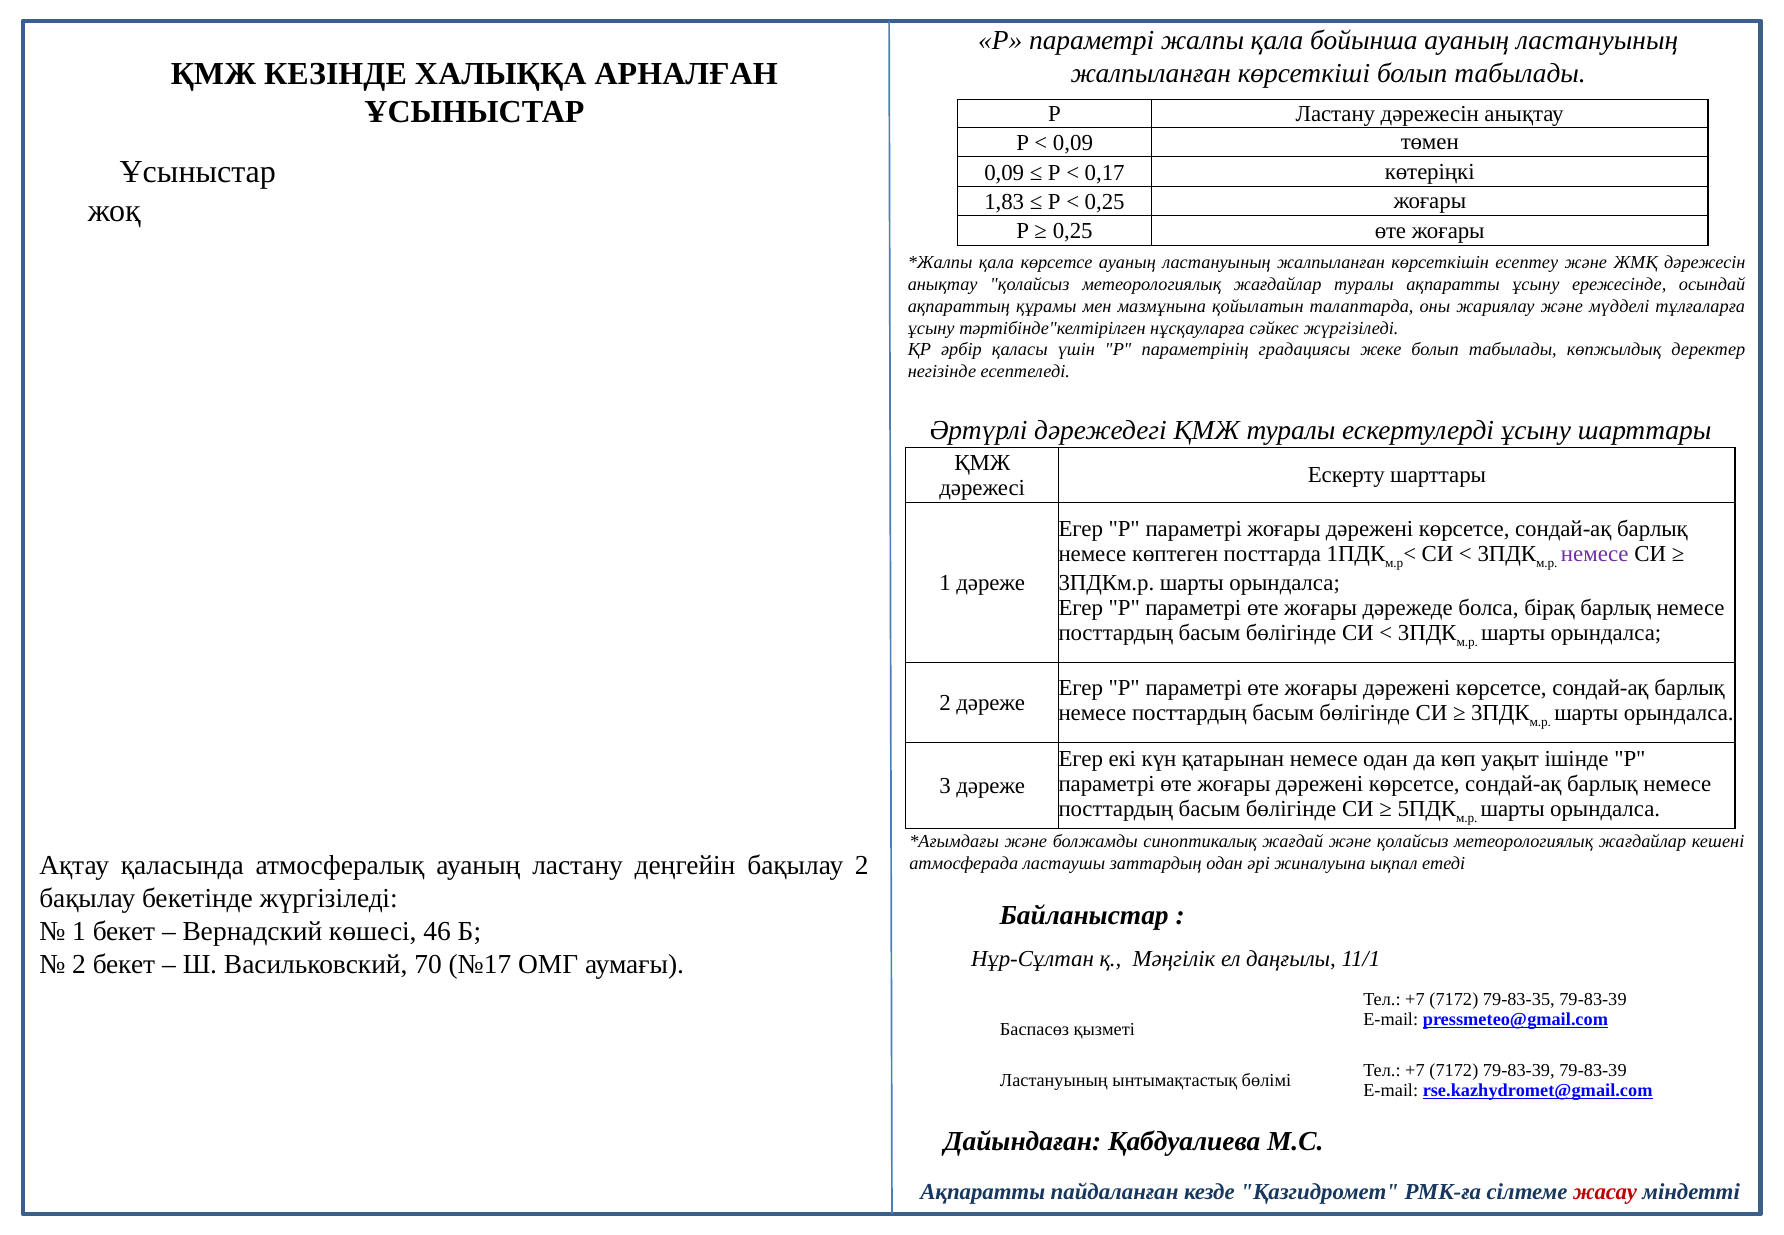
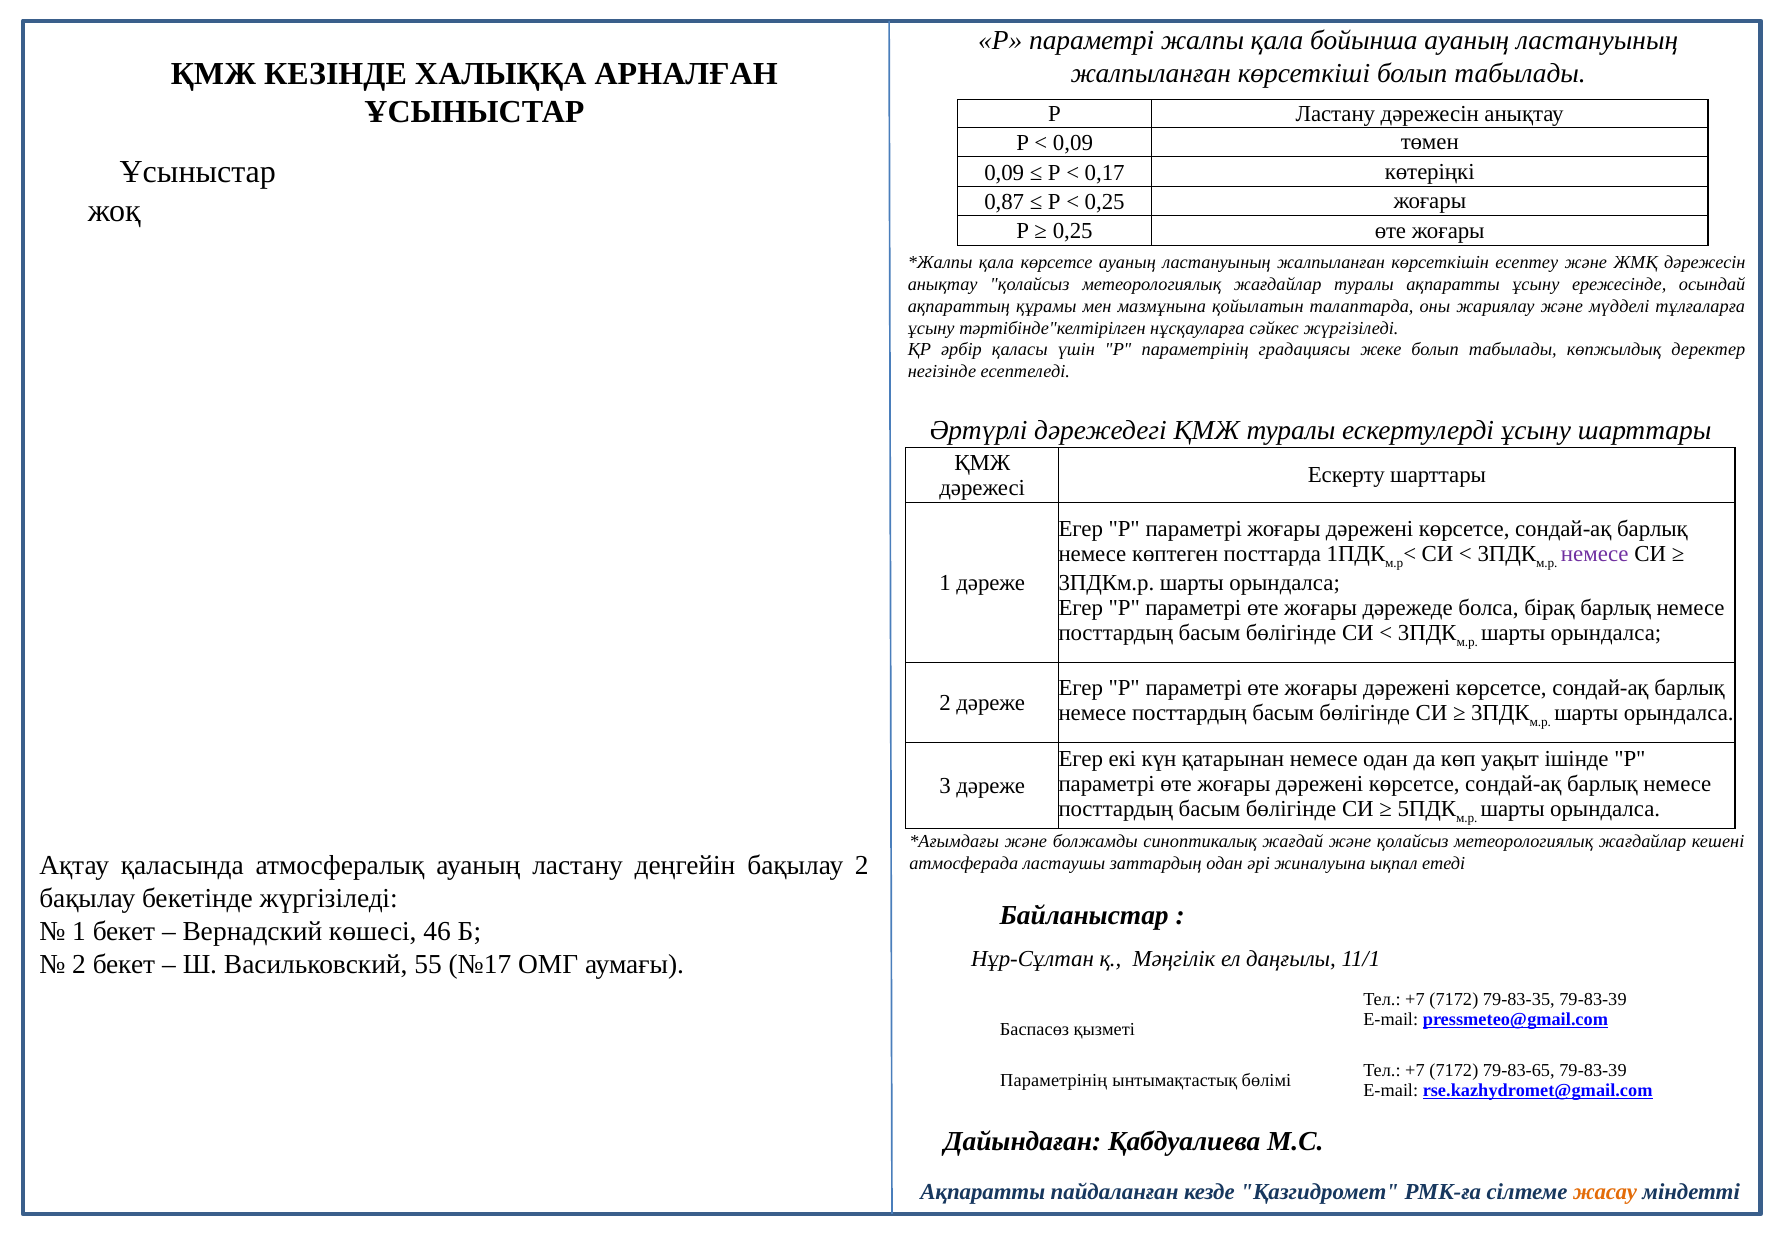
1,83: 1,83 -> 0,87 (1004, 202)
70: 70 -> 55 (428, 964)
7172 79-83-39: 79-83-39 -> 79-83-65 (1519, 1071)
Ластануының: Ластануының -> Параметрінің (1054, 1081)
жасау colour: red -> orange (1605, 1192)
